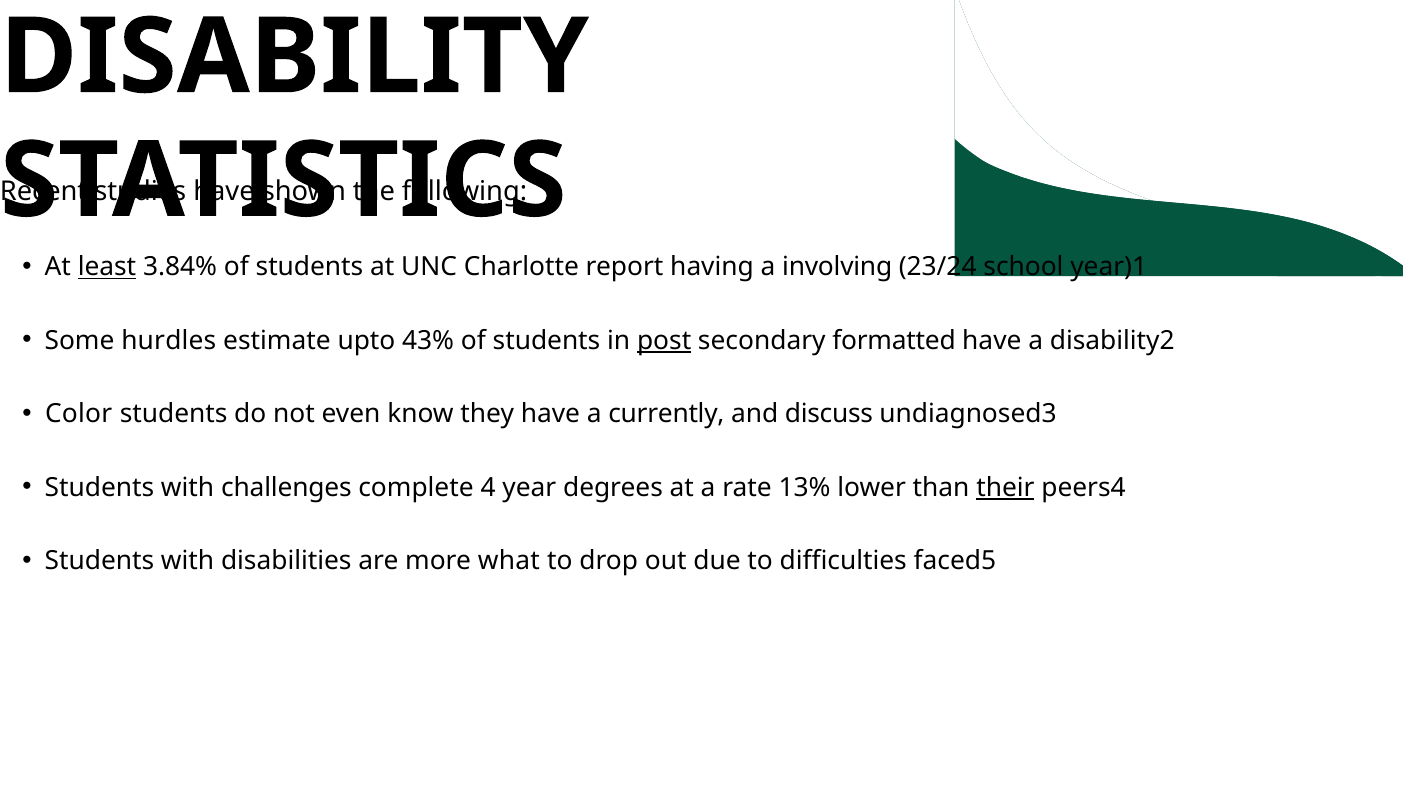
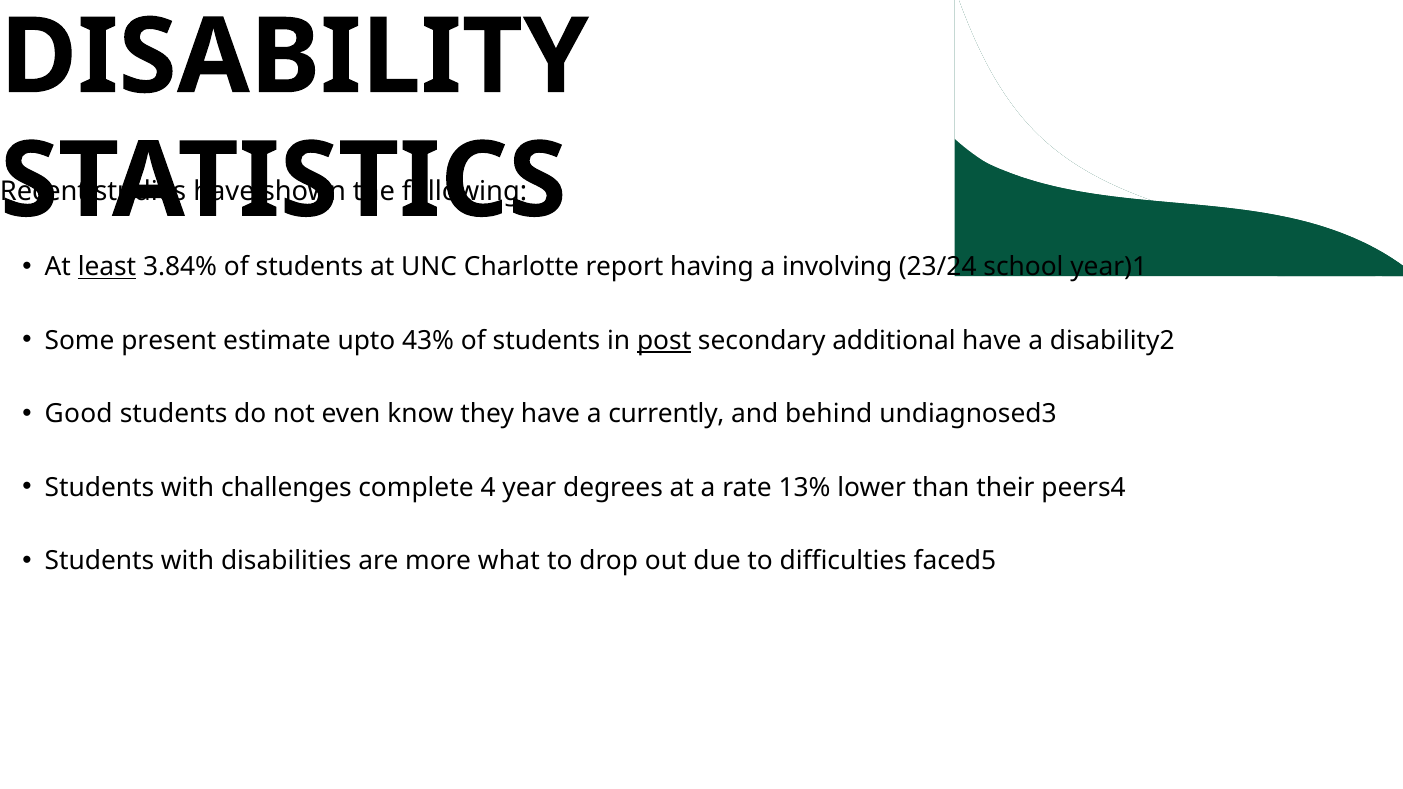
hurdles: hurdles -> present (169, 341)
formatted: formatted -> additional (894, 341)
Color: Color -> Good (79, 414)
discuss: discuss -> behind (829, 414)
their underline: present -> none (1005, 488)
